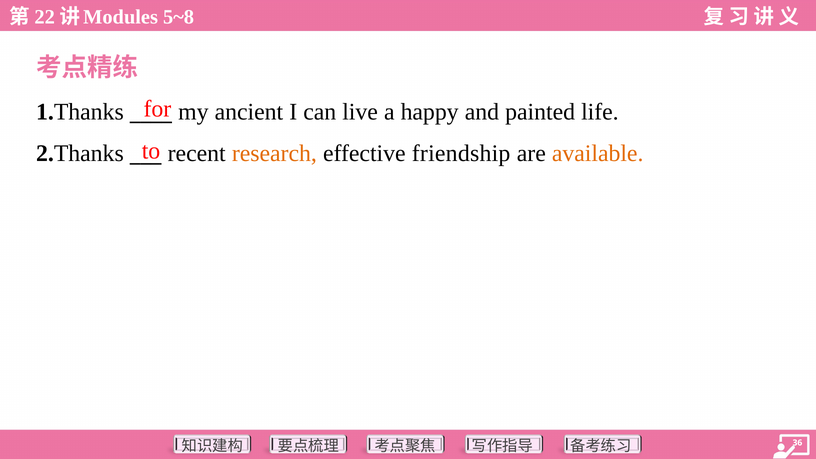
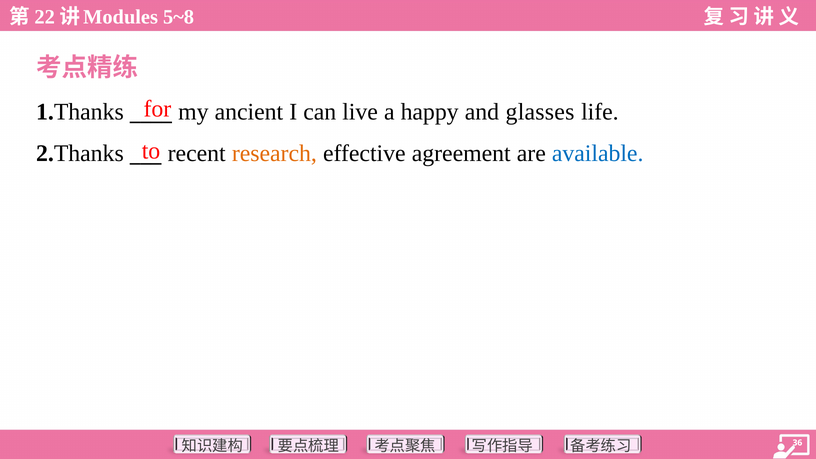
painted: painted -> glasses (540, 112)
friendship: friendship -> agreement (461, 153)
available colour: orange -> blue (598, 153)
